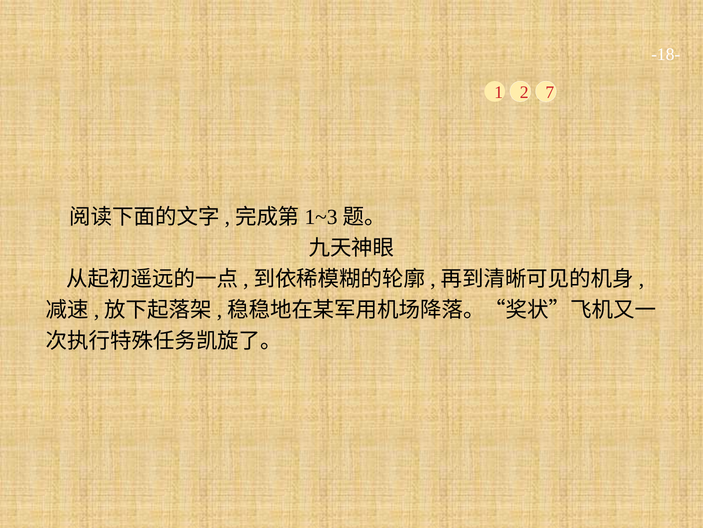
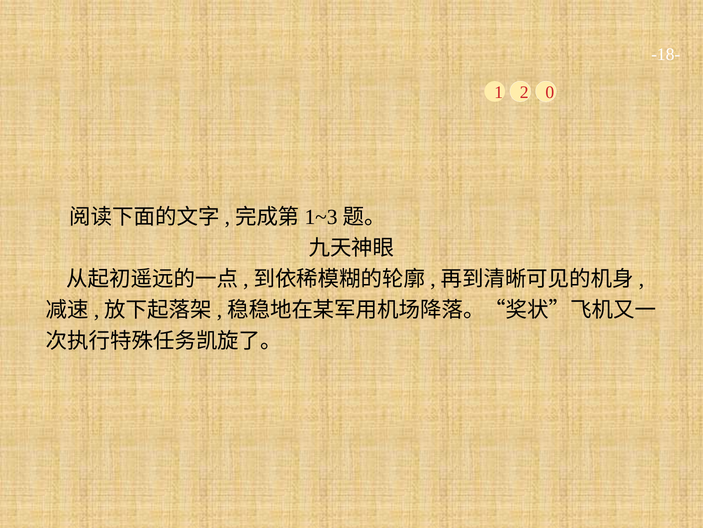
7: 7 -> 0 (550, 92)
